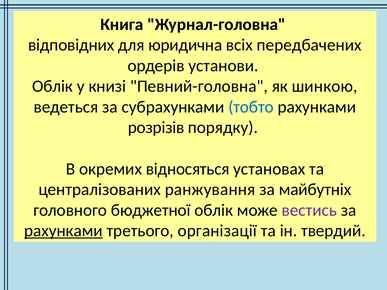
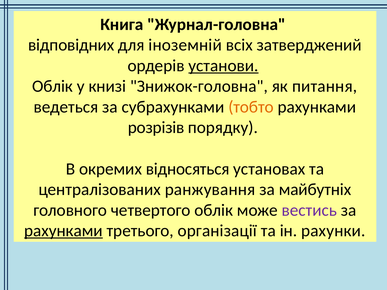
юридична: юридична -> іноземній (185, 45)
передбачених: передбачених -> затверджений (309, 45)
установи underline: none -> present (223, 66)
Певний-головна: Певний-головна -> Знижок-головна (199, 86)
шинкою: шинкою -> питання (325, 86)
тобто colour: blue -> orange (251, 107)
бюджетної: бюджетної -> четвертого (151, 210)
твердий: твердий -> рахунки (333, 231)
